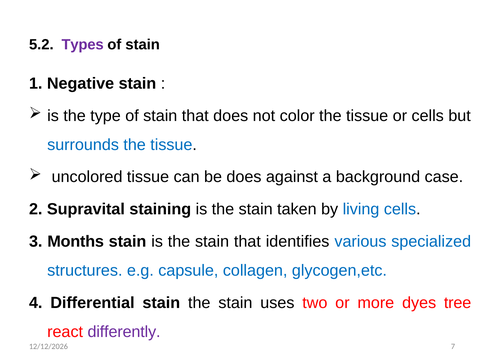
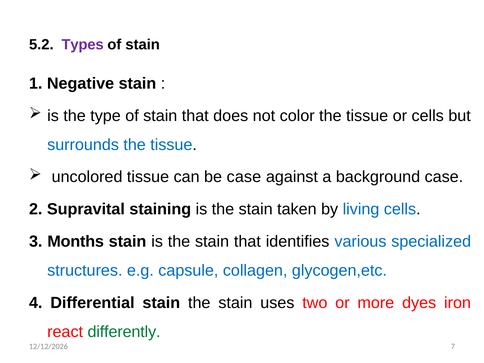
be does: does -> case (244, 177)
tree: tree -> iron (458, 303)
differently colour: purple -> green (124, 332)
